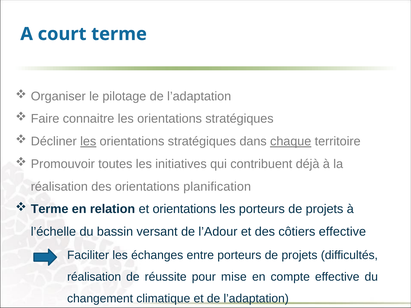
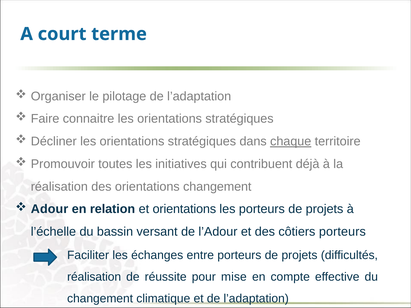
les underline: present -> none (88, 142)
orientations planification: planification -> changement (217, 187)
Terme: Terme -> Adour (50, 209)
côtiers effective: effective -> porteurs (342, 232)
